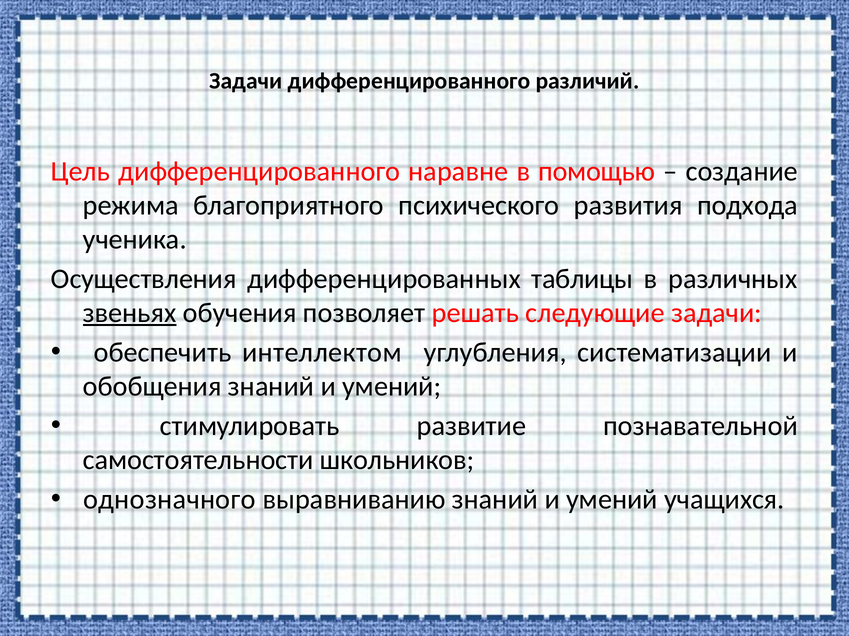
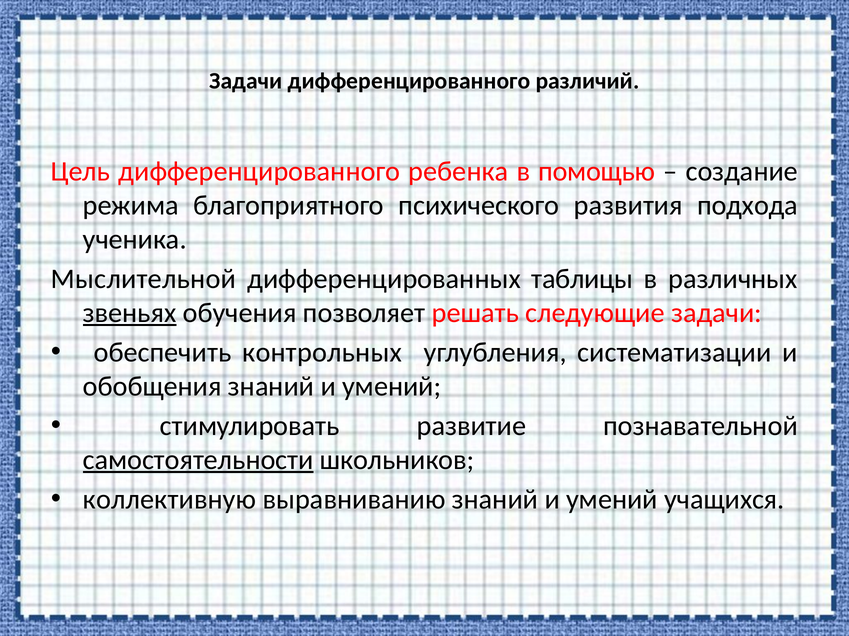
наравне: наравне -> ребенка (458, 172)
Осуществления: Осуществления -> Мыслительной (143, 279)
интеллектом: интеллектом -> контрольных (322, 353)
самостоятельности underline: none -> present (198, 460)
однозначного: однозначного -> коллективную (170, 500)
